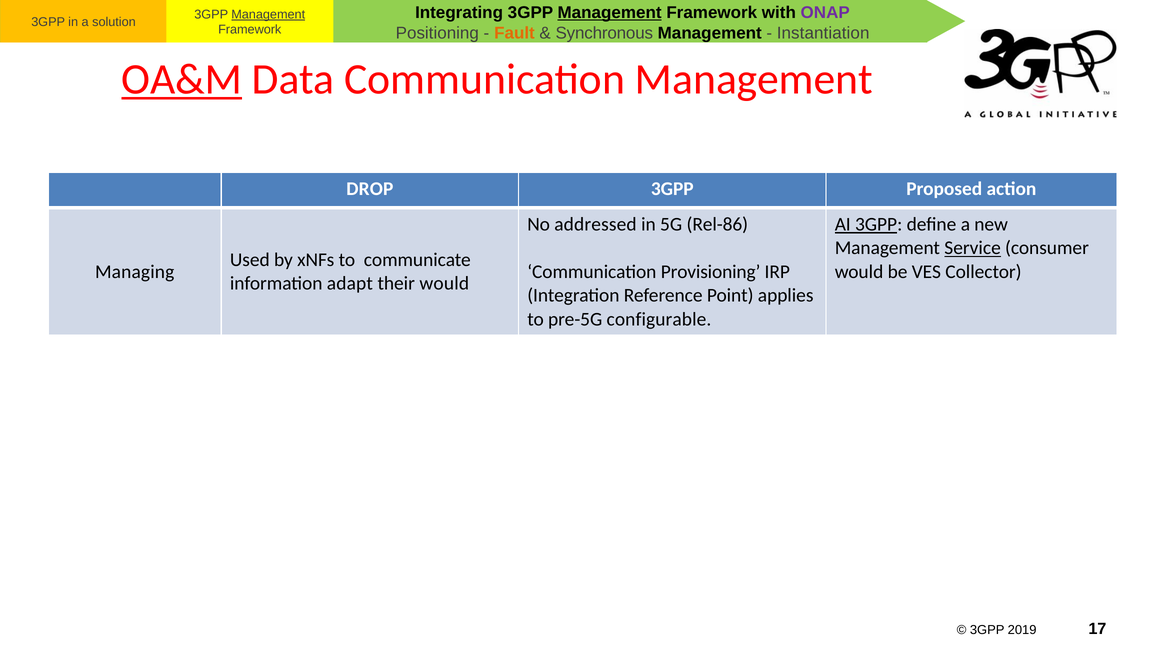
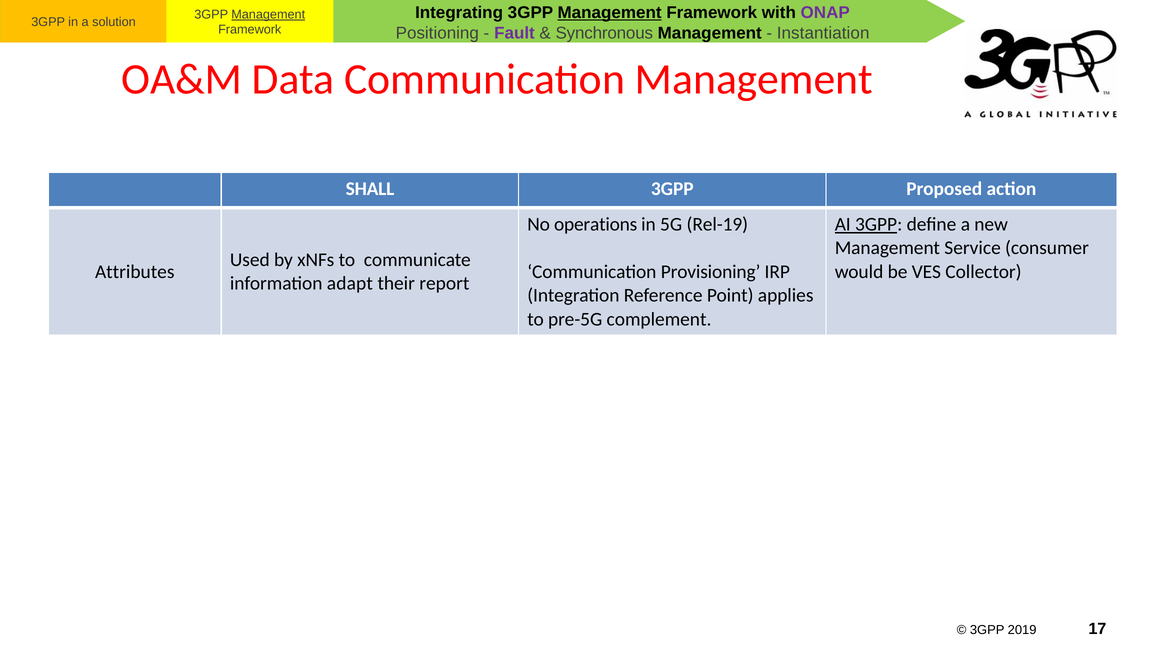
Fault colour: orange -> purple (514, 33)
OA&M underline: present -> none (182, 79)
DROP: DROP -> SHALL (370, 189)
addressed: addressed -> operations (596, 224)
Rel-86: Rel-86 -> Rel-19 (717, 224)
Service underline: present -> none (973, 248)
Managing: Managing -> Attributes (135, 272)
their would: would -> report (444, 284)
configurable: configurable -> complement (659, 319)
